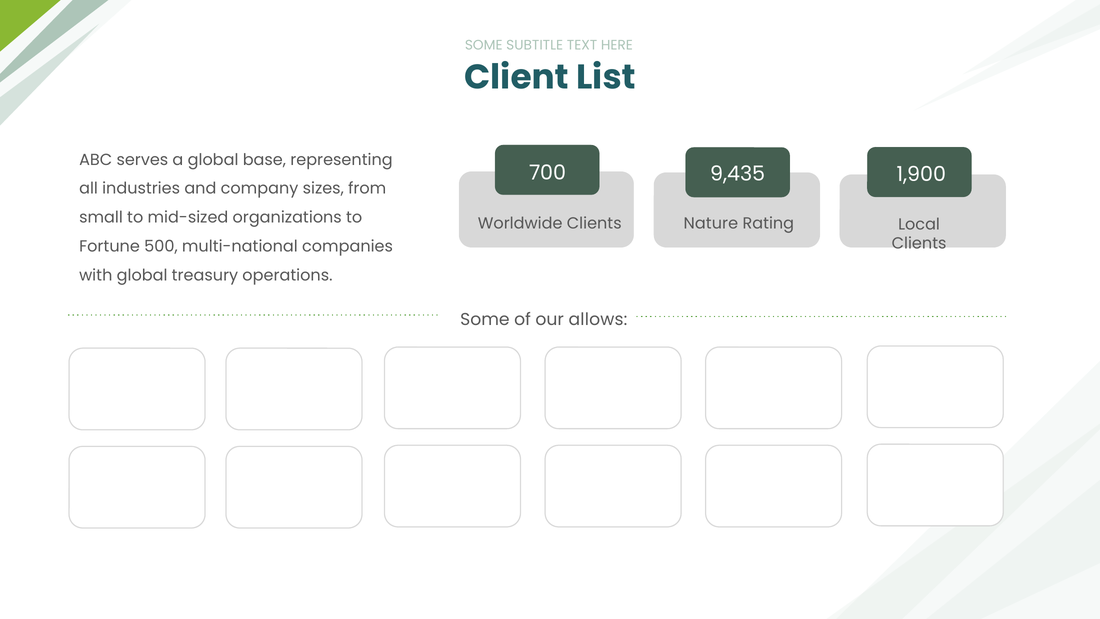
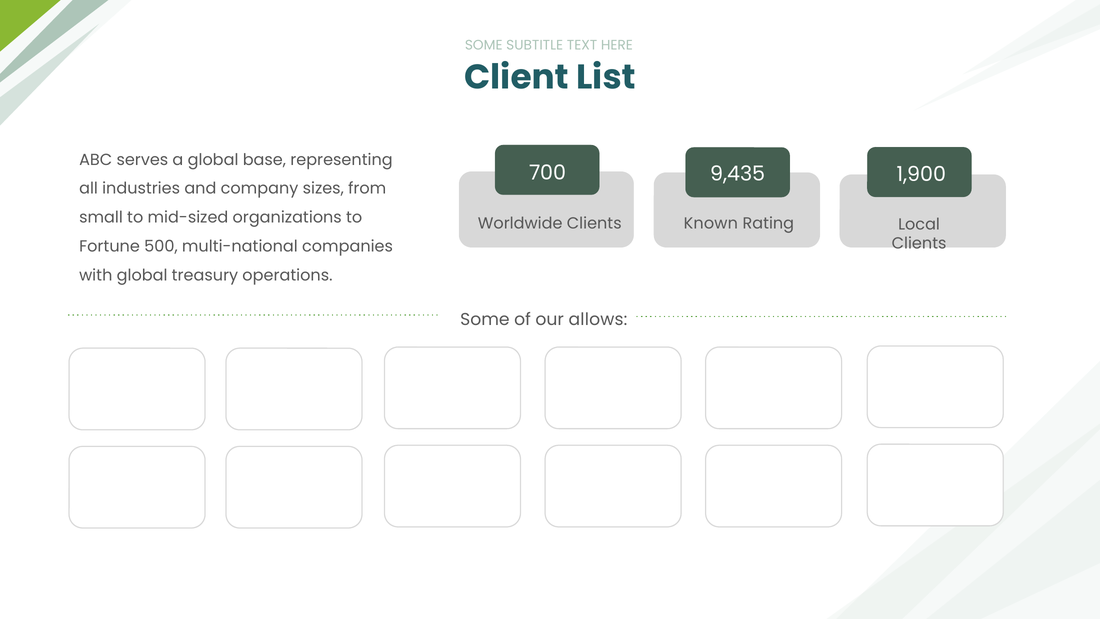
Nature: Nature -> Known (711, 223)
